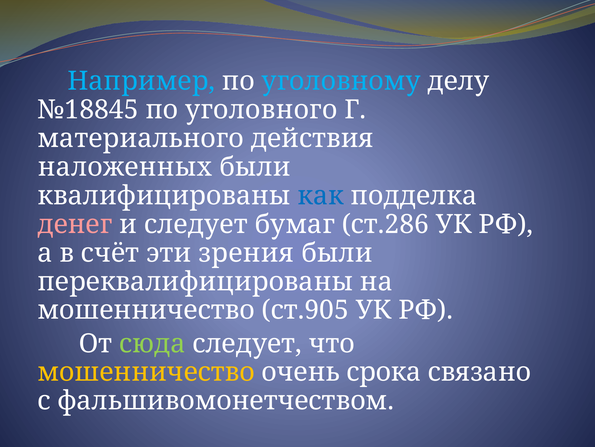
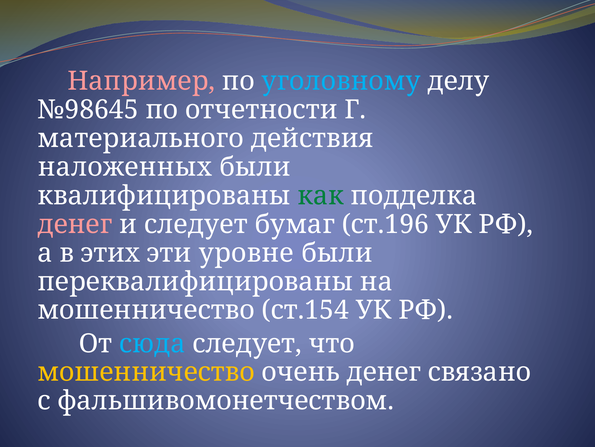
Например colour: light blue -> pink (141, 81)
№18845: №18845 -> №98645 (88, 110)
уголовного: уголовного -> отчетности (261, 110)
как colour: blue -> green (321, 195)
ст.286: ст.286 -> ст.196 (385, 224)
счёт: счёт -> этих (110, 253)
зрения: зрения -> уровне (246, 253)
ст.905: ст.905 -> ст.154 (305, 310)
сюда colour: light green -> light blue (152, 343)
очень срока: срока -> денег (384, 372)
